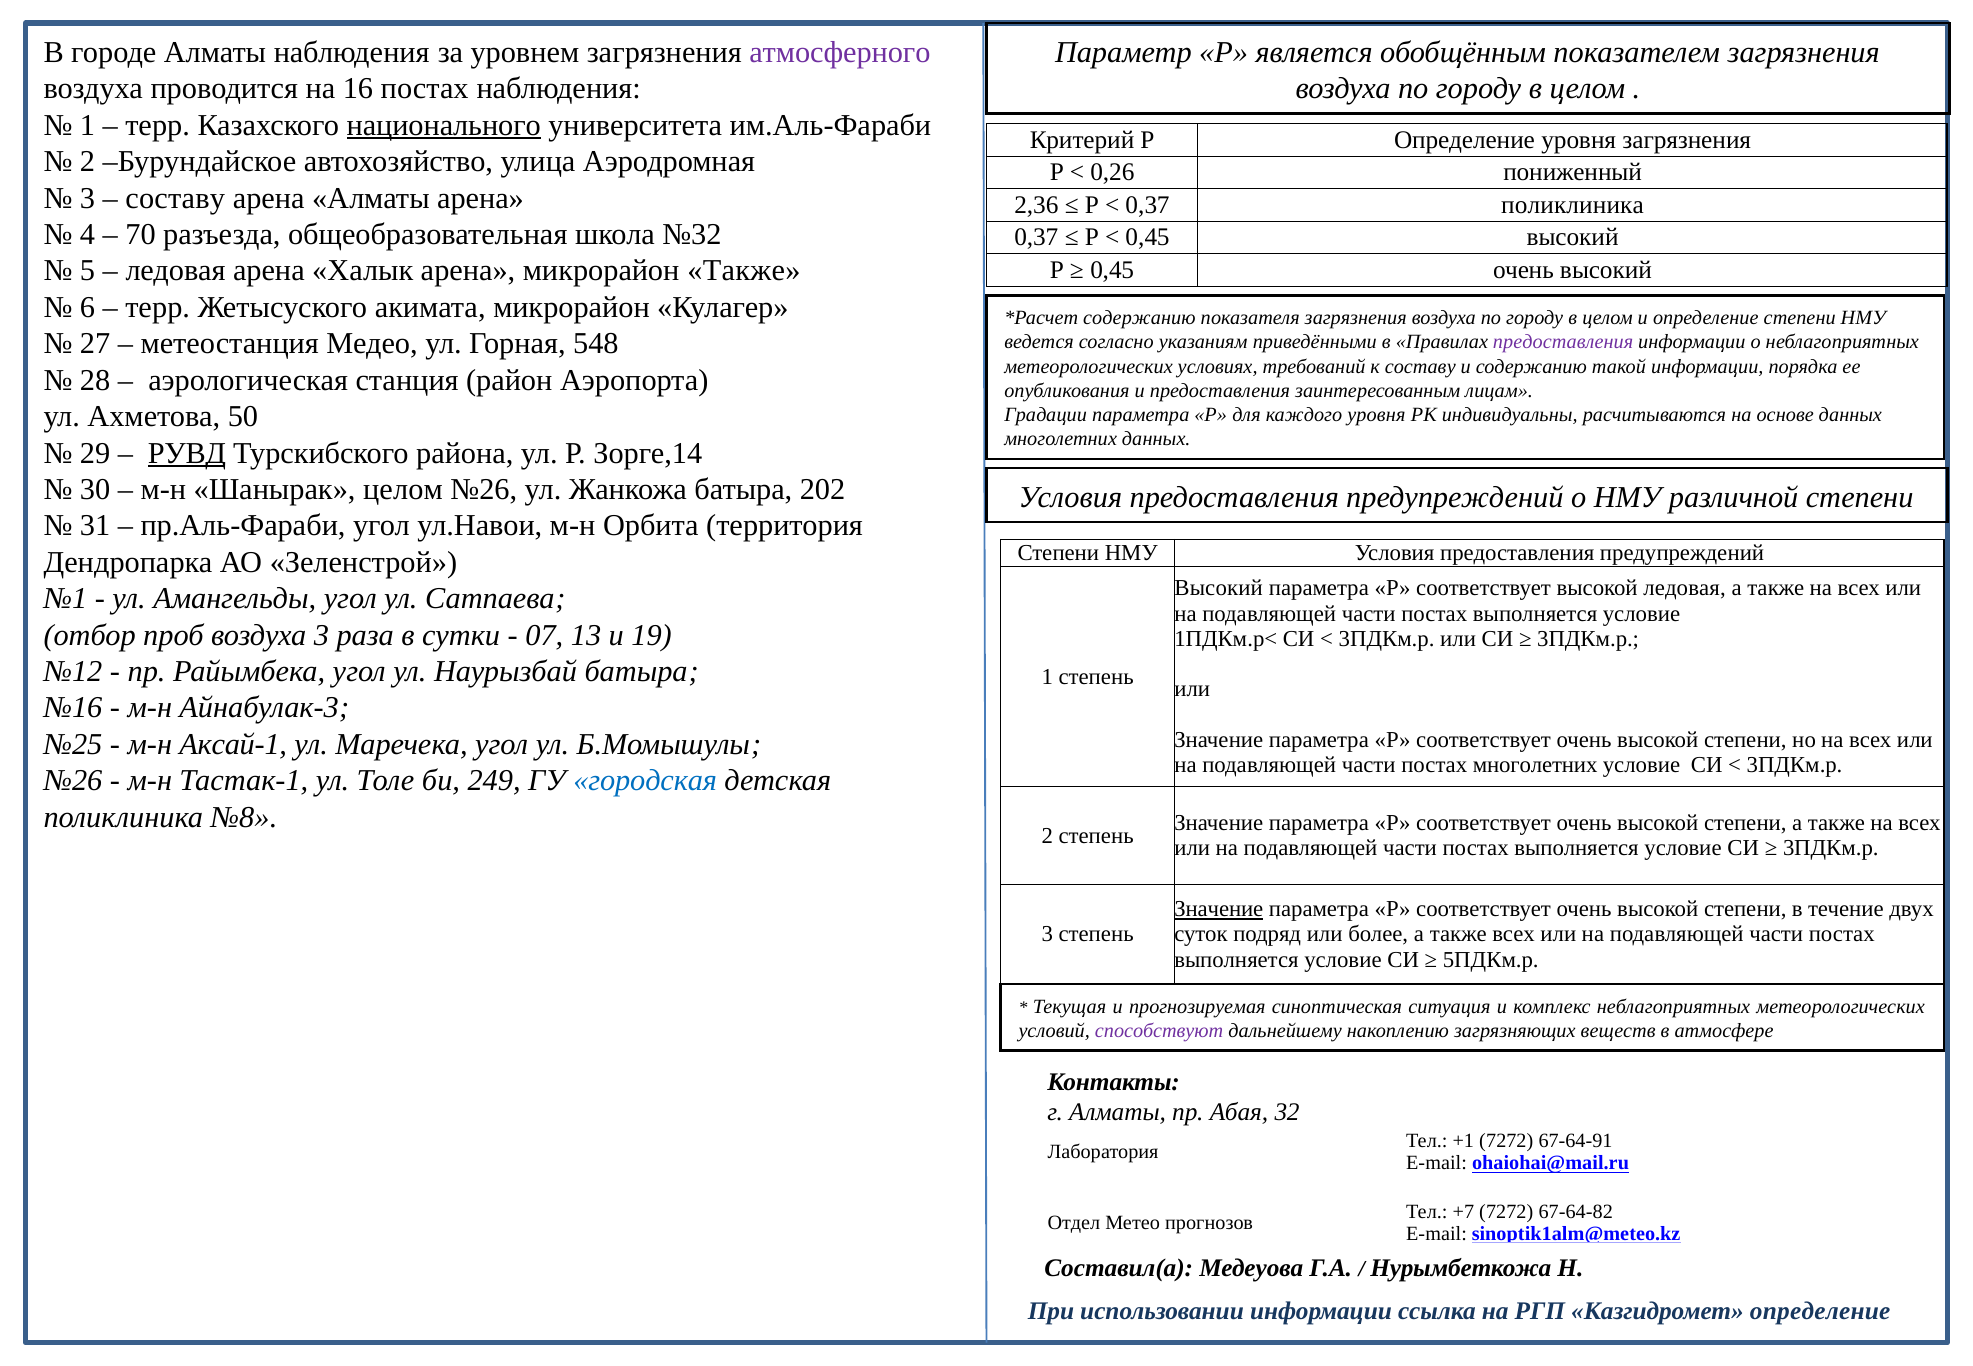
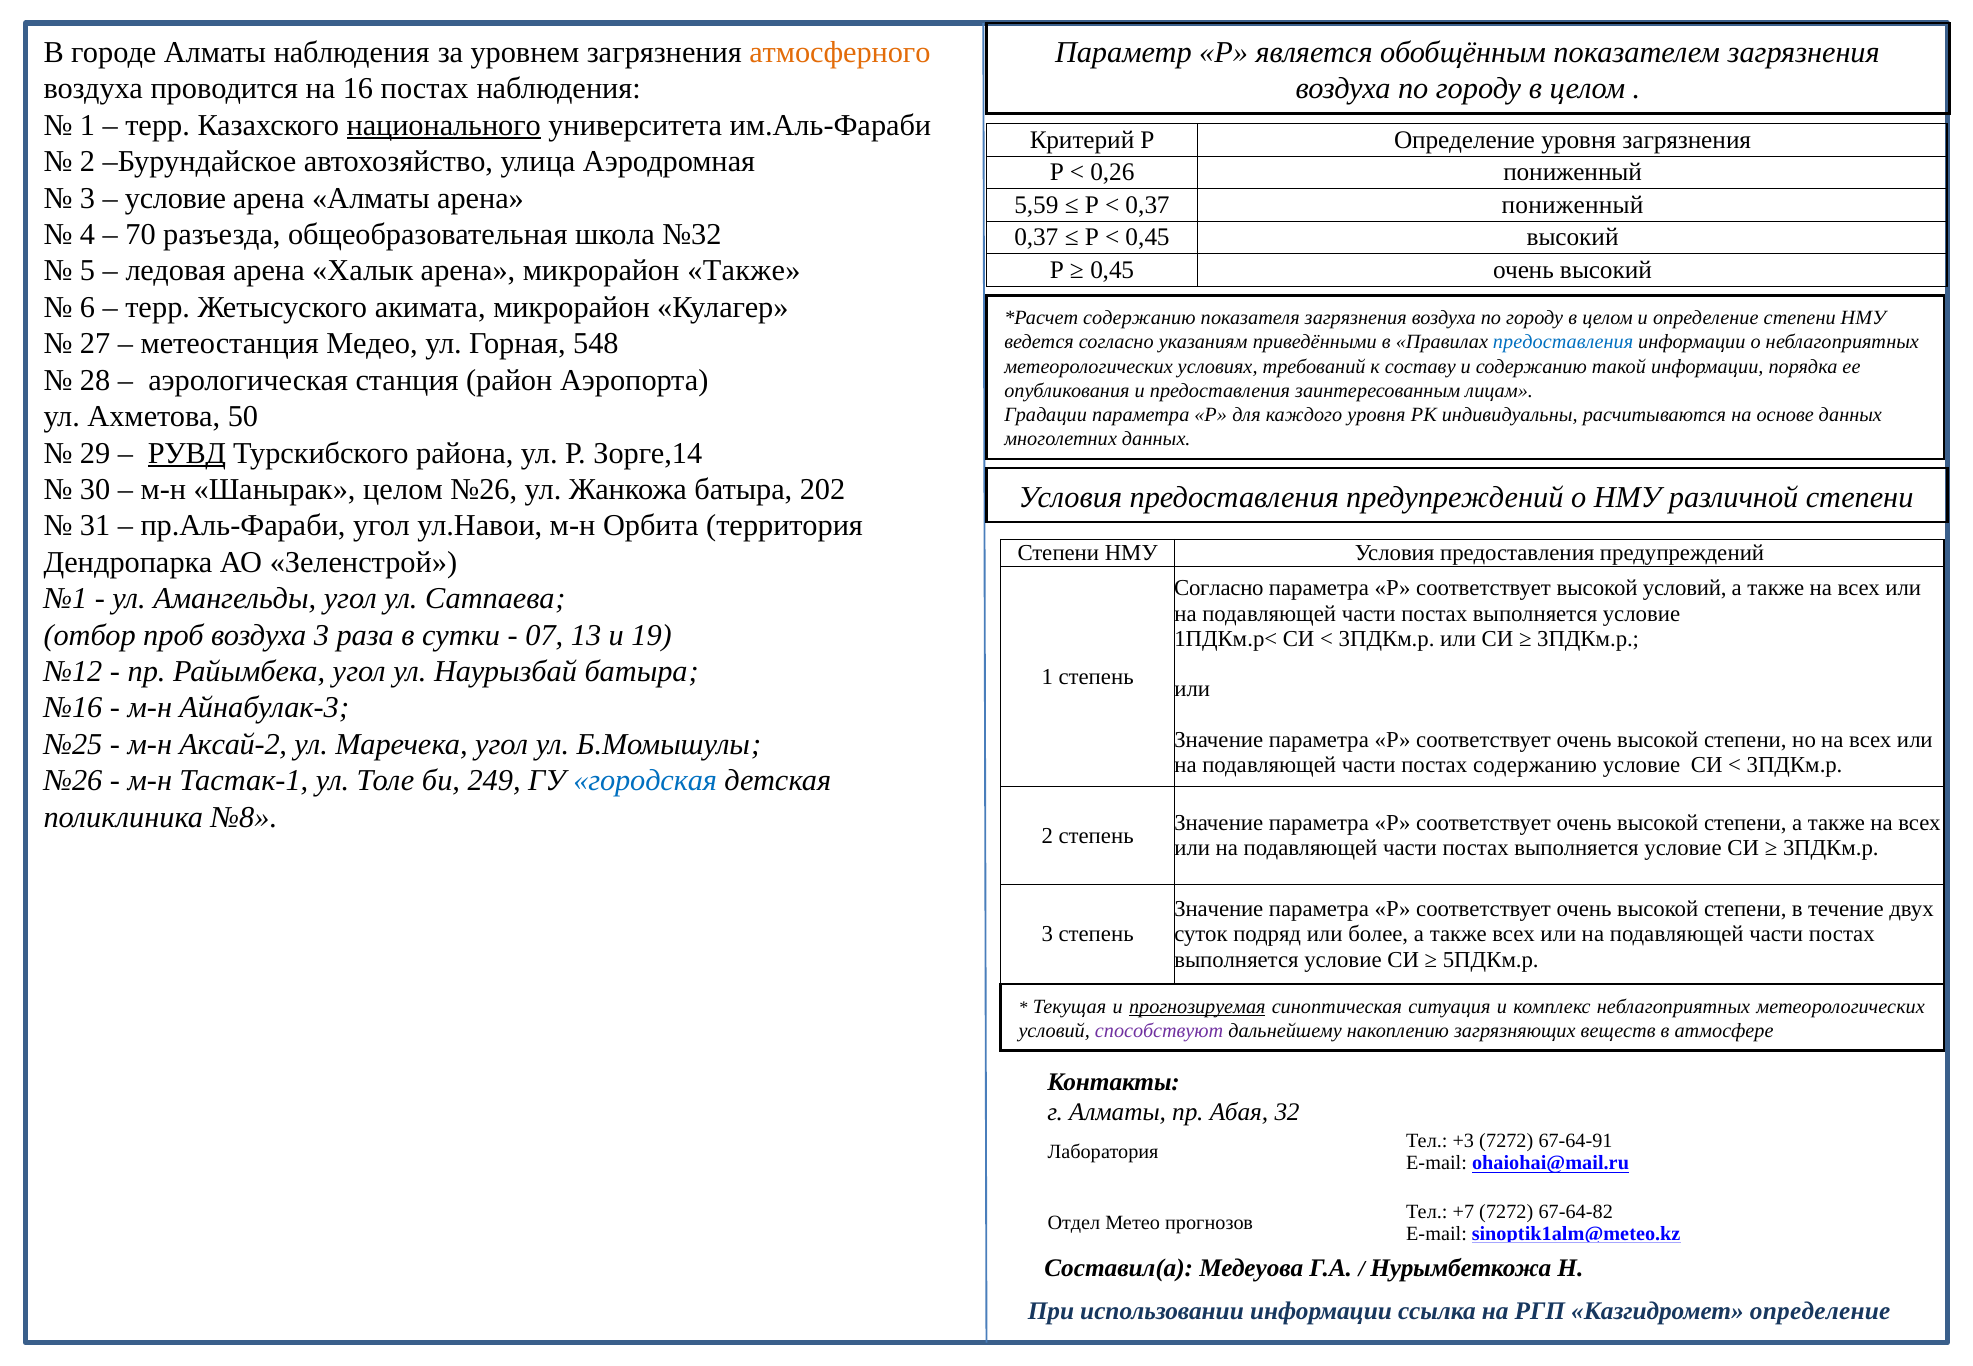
атмосферного colour: purple -> orange (840, 52)
составу: составу -> условие (176, 198)
2,36: 2,36 -> 5,59 (1036, 205)
0,37 поликлиника: поликлиника -> пониженный (1572, 205)
предоставления colour: purple -> blue (1563, 342)
Высокий: Высокий -> Согласно (1219, 588)
высокой ледовая: ледовая -> условий (1685, 588)
Аксай-1: Аксай-1 -> Аксай-2 (233, 744)
постах многолетних: многолетних -> содержанию (1535, 765)
Значение underline: present -> none (1219, 909)
прогнозируемая underline: none -> present (1197, 1007)
+1: +1 -> +3 (1463, 1141)
